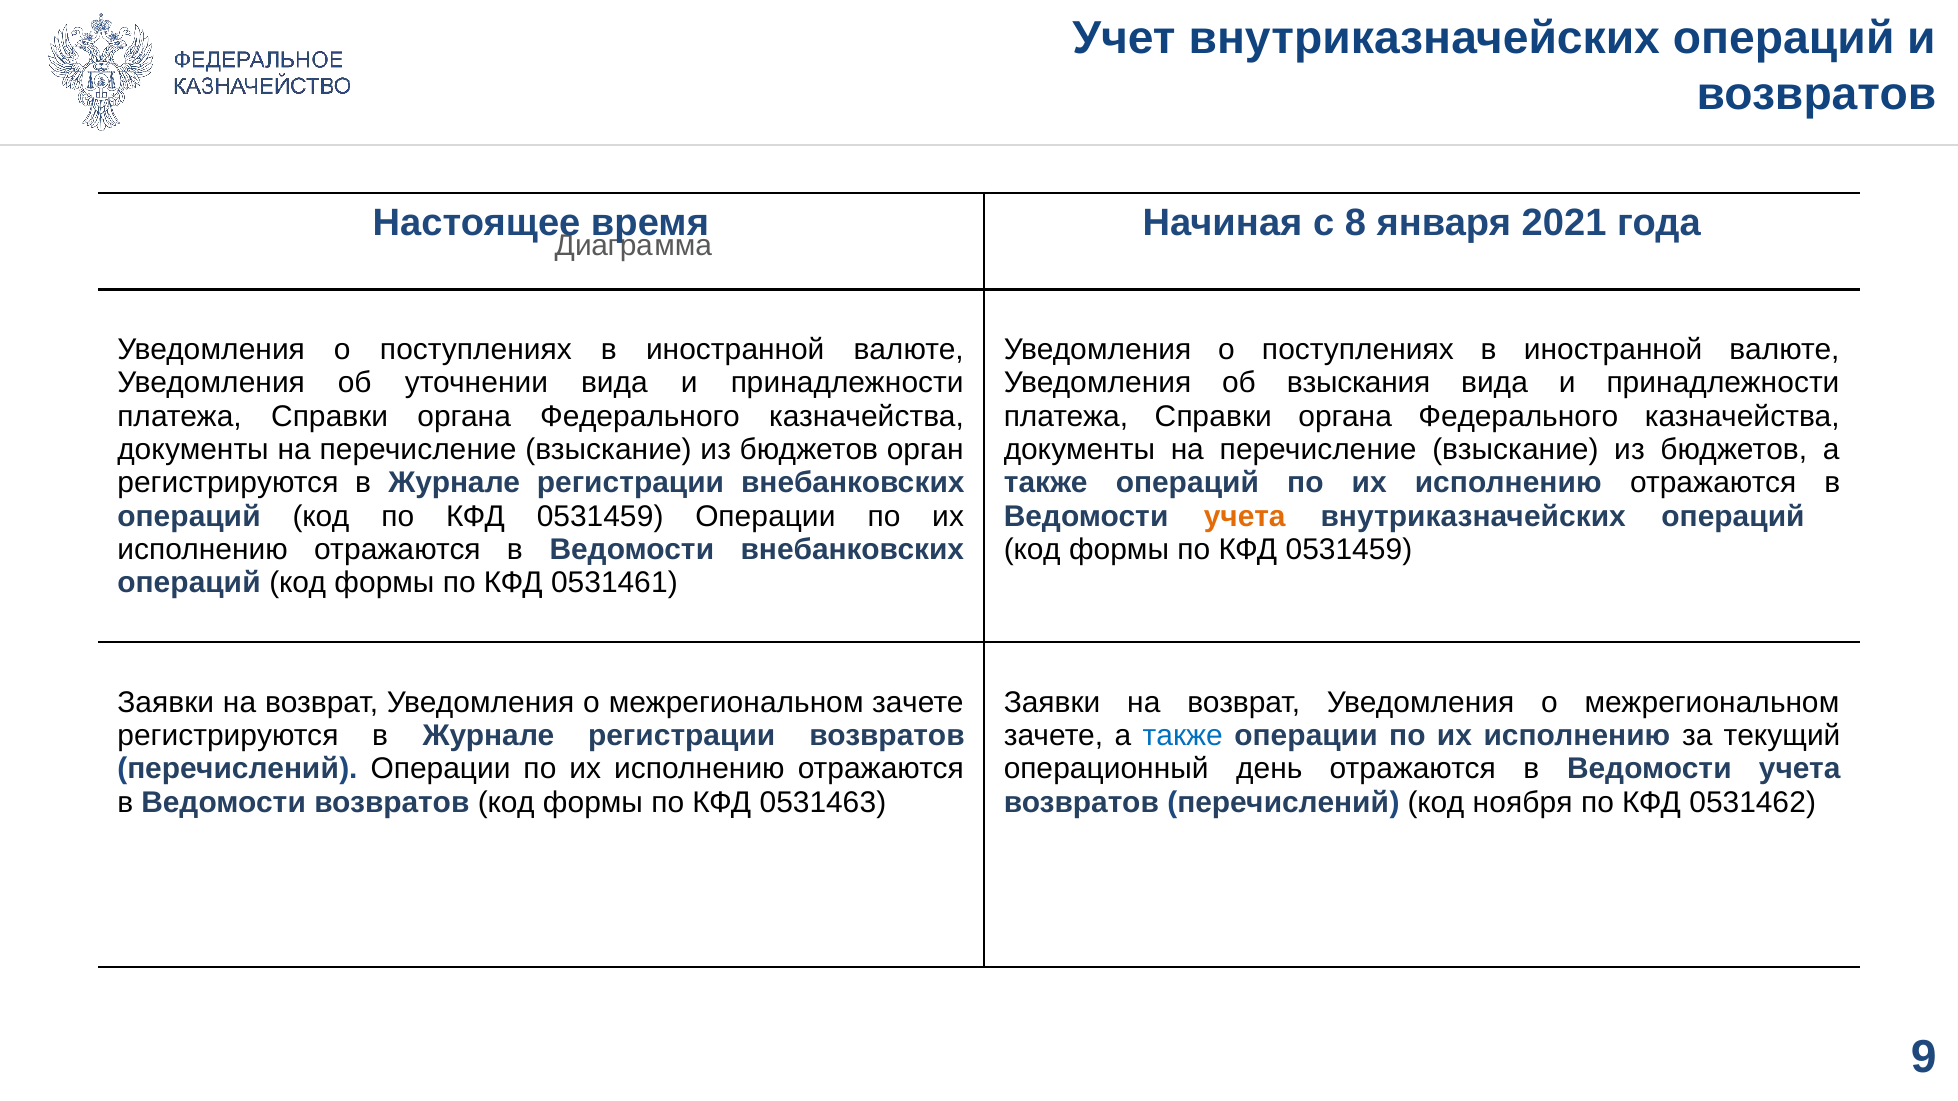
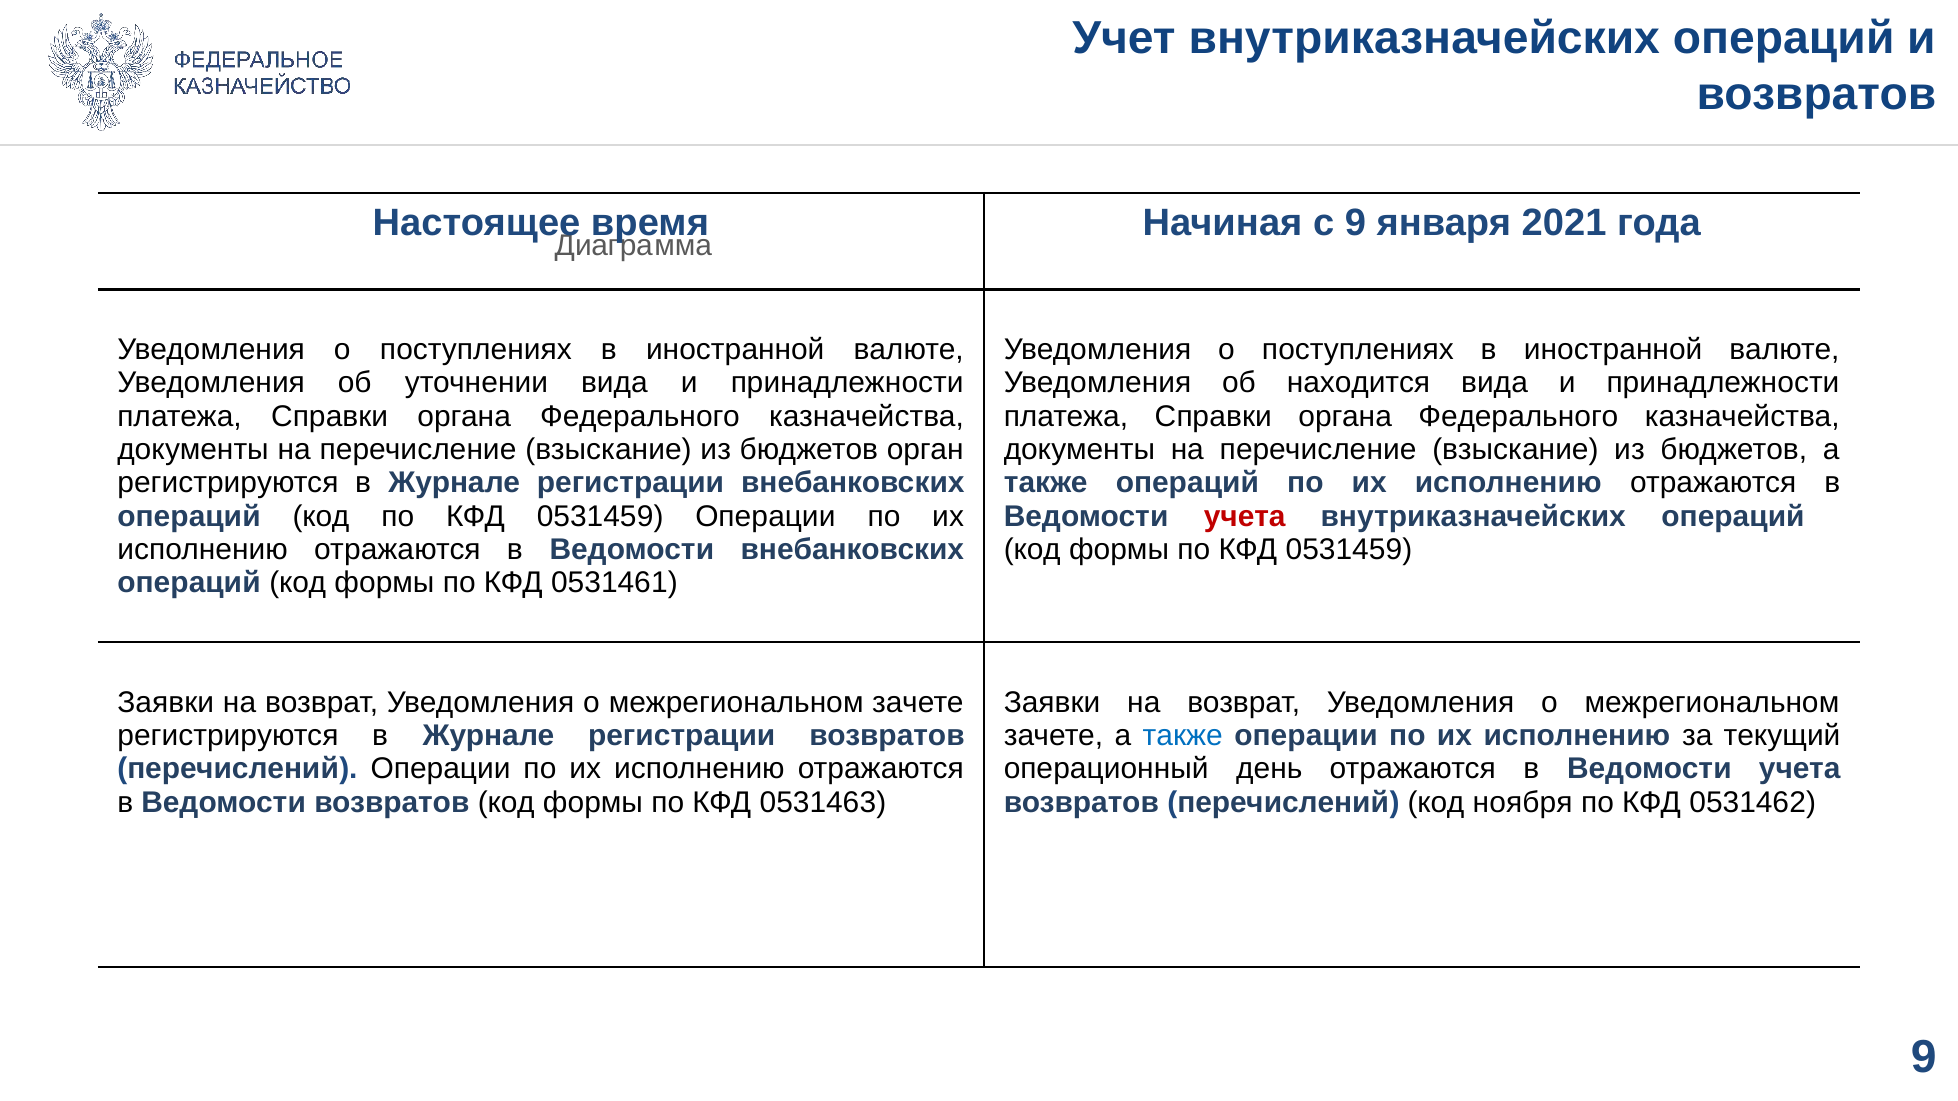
с 8: 8 -> 9 (1355, 223)
взыскания: взыскания -> находится (1359, 383)
учета colour: orange -> red (1245, 516)
